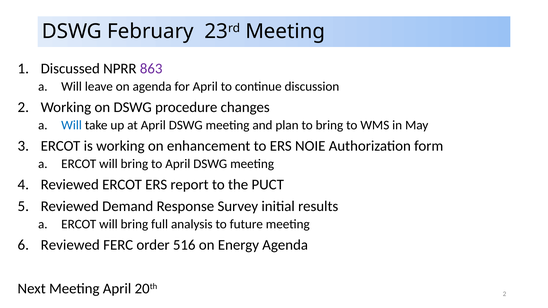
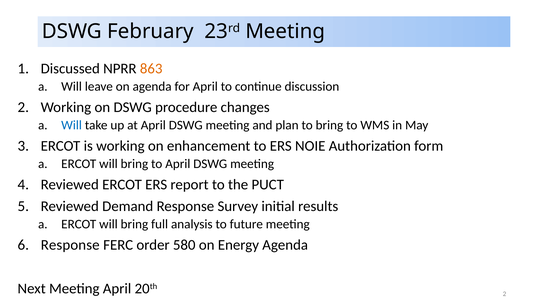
863 colour: purple -> orange (151, 69)
Reviewed: Reviewed -> Response (70, 245)
516: 516 -> 580 (184, 245)
